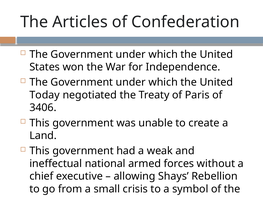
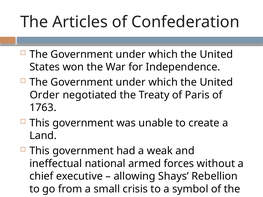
Today: Today -> Order (45, 95)
3406: 3406 -> 1763 (43, 108)
